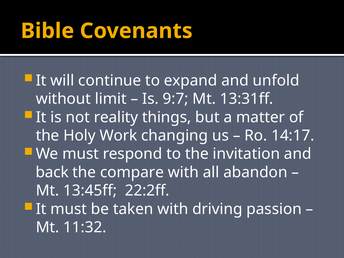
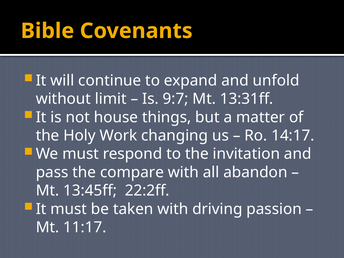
reality: reality -> house (116, 117)
back: back -> pass (52, 172)
11:32: 11:32 -> 11:17 (85, 227)
